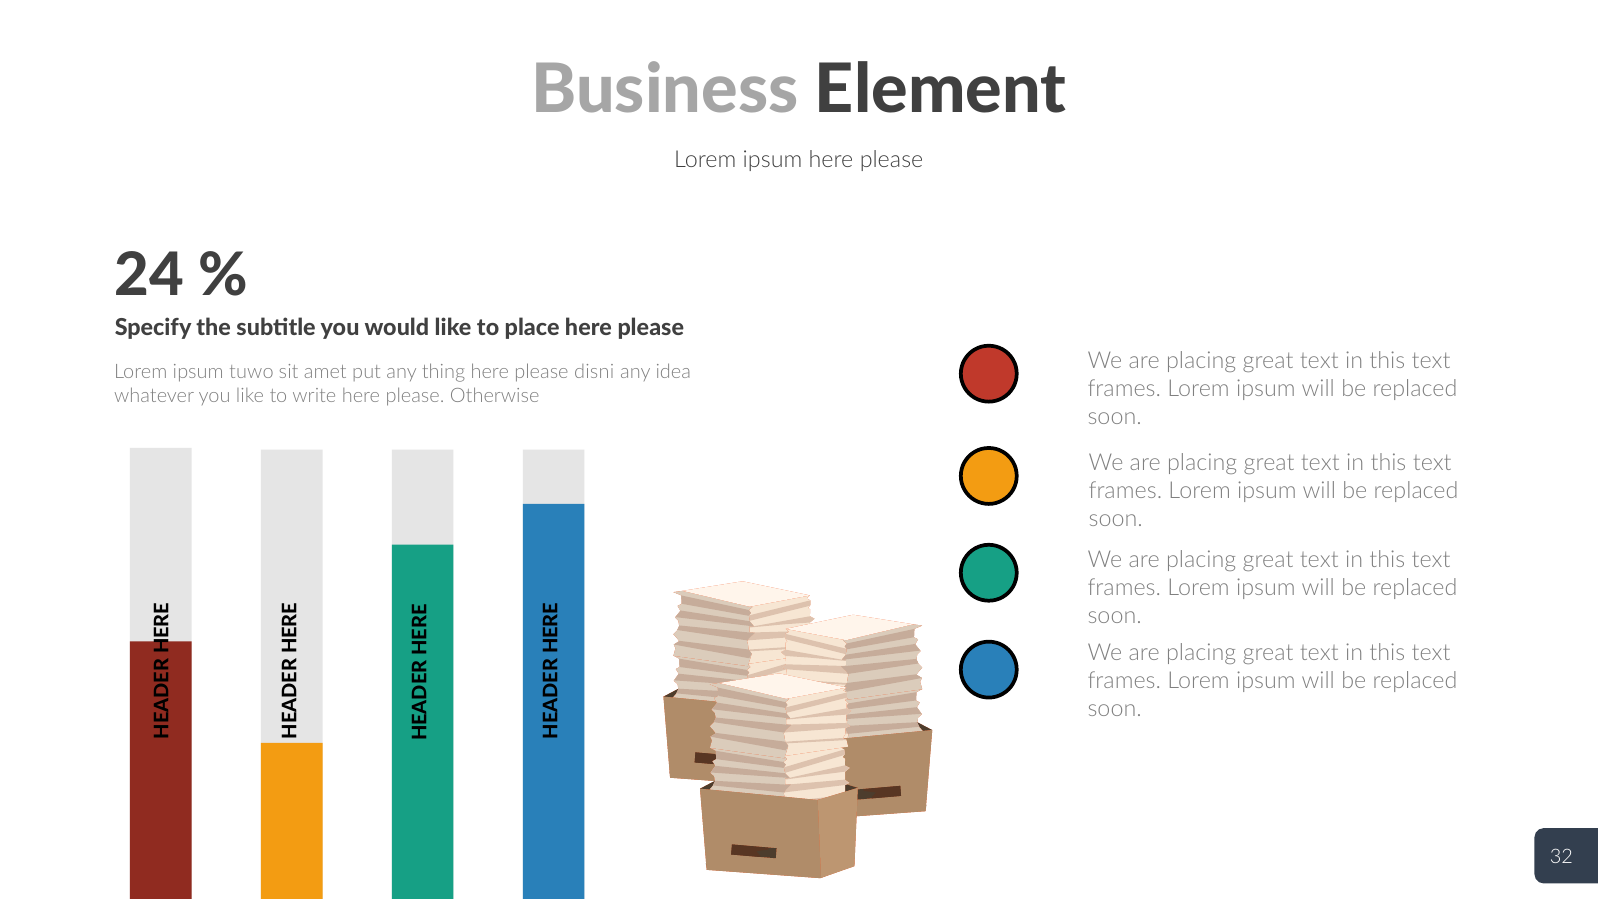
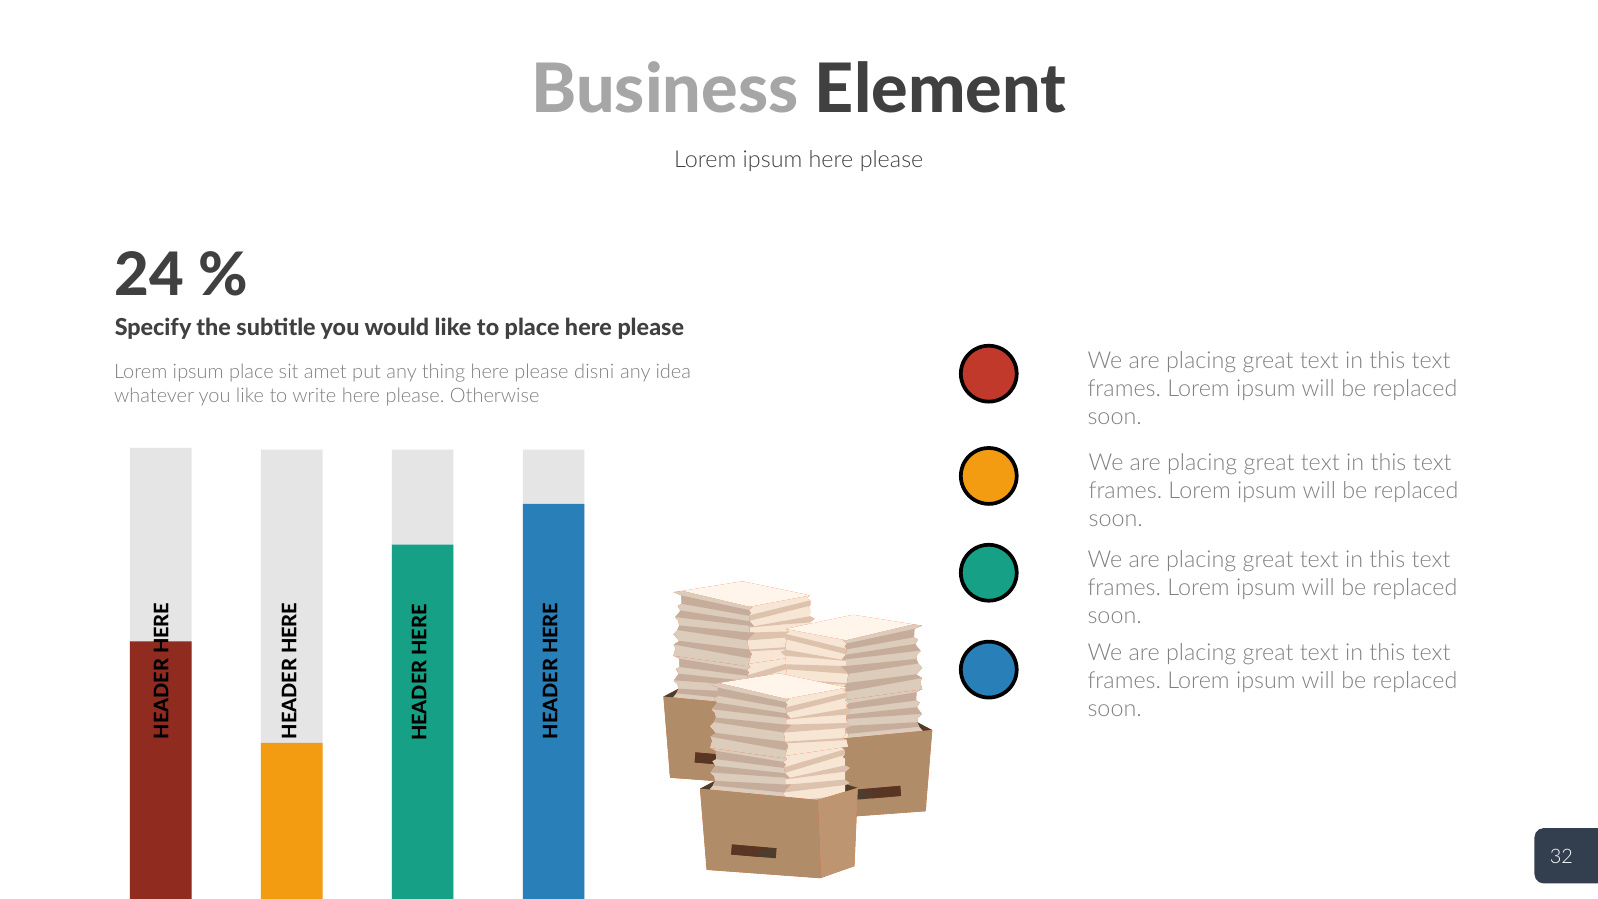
ipsum tuwo: tuwo -> place (251, 371)
